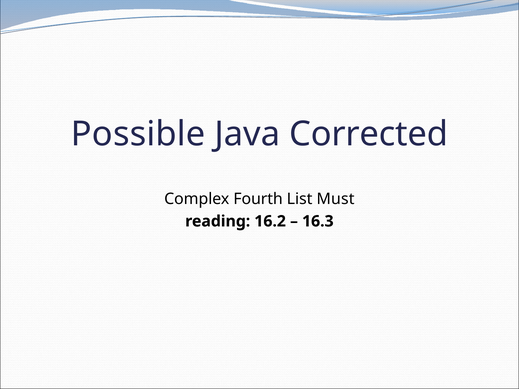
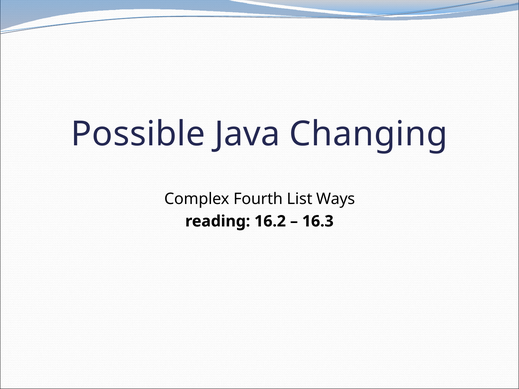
Corrected: Corrected -> Changing (368, 134)
Must: Must -> Ways (336, 199)
